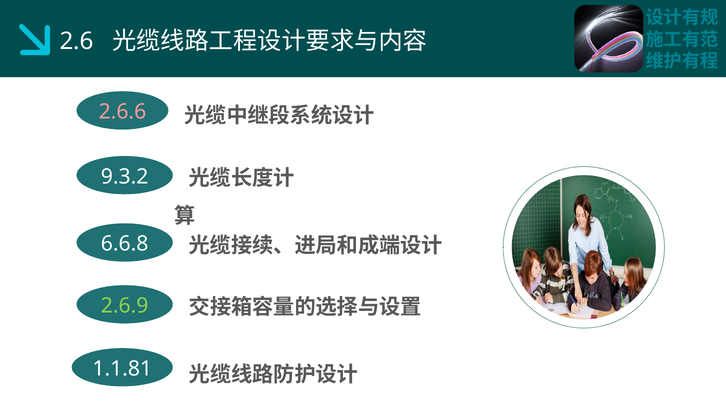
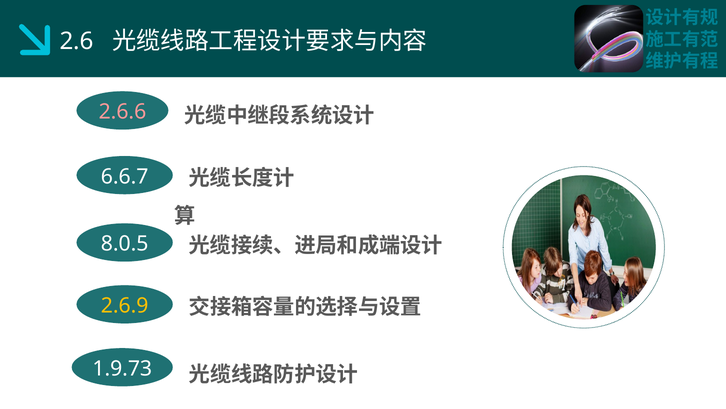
9.3.2: 9.3.2 -> 6.6.7 (125, 176)
6.6.8: 6.6.8 -> 8.0.5 (125, 244)
2.6.9 colour: light green -> yellow (125, 305)
1.1.81: 1.1.81 -> 1.9.73 (122, 368)
